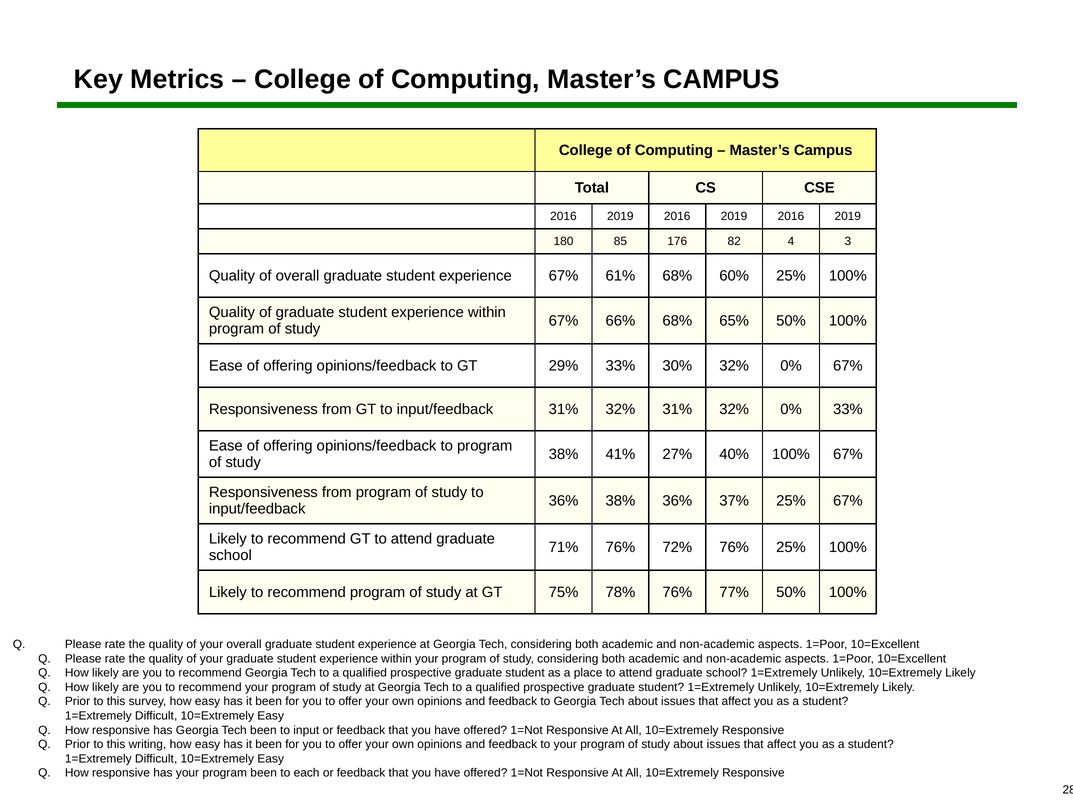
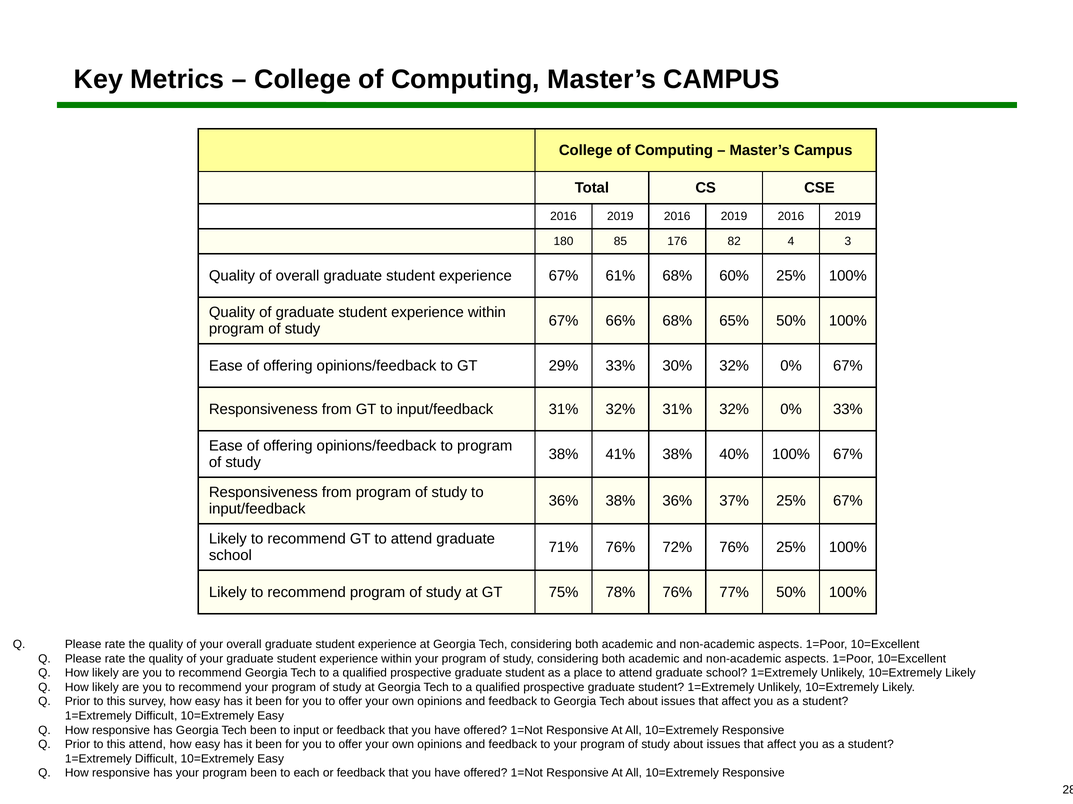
41% 27%: 27% -> 38% (677, 455)
this writing: writing -> attend (147, 745)
